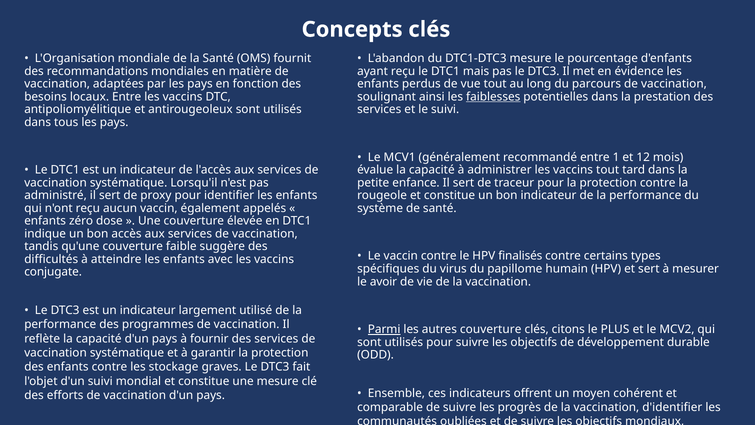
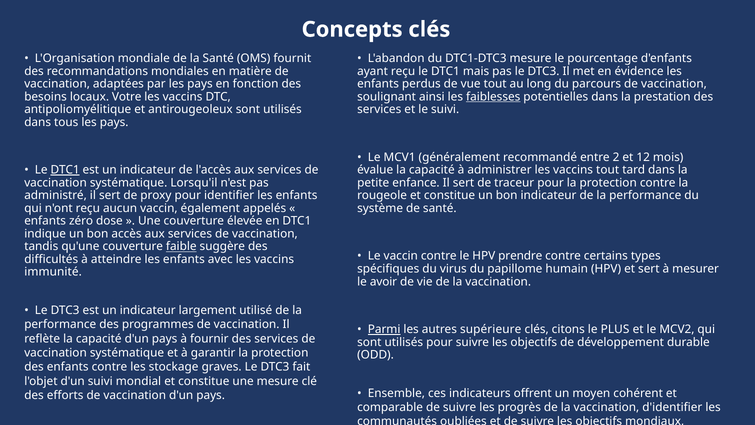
locaux Entre: Entre -> Votre (127, 97)
1: 1 -> 2 (616, 157)
DTC1 underline: none -> present (65, 170)
faible underline: none -> present (181, 246)
finalisés: finalisés -> prendre (520, 256)
conjugate: conjugate -> immunité (53, 272)
autres couverture: couverture -> supérieure (491, 329)
